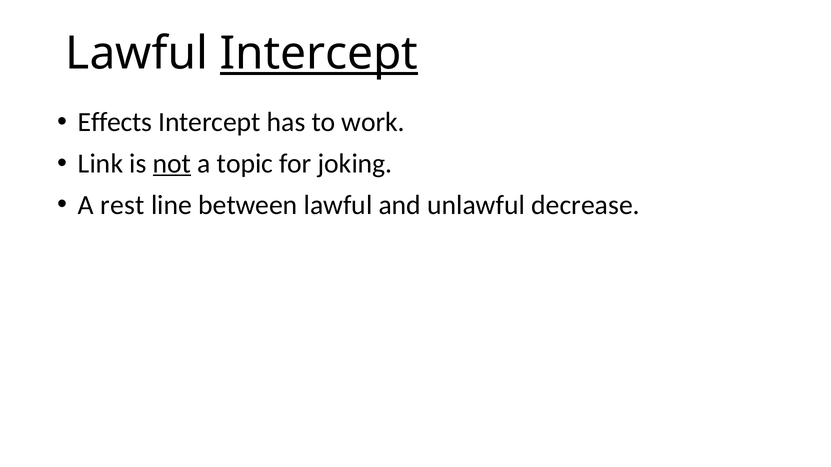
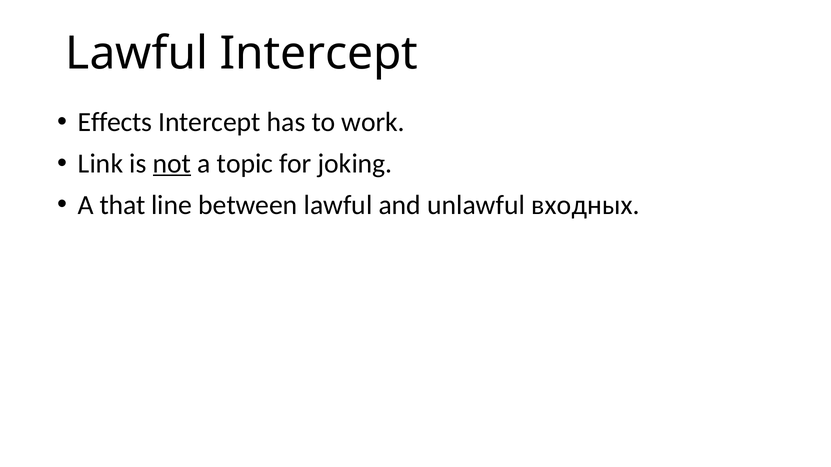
Intercept underline: present -> none (319, 54)
rest: rest -> that (123, 205)
decrease: decrease -> входных (585, 205)
